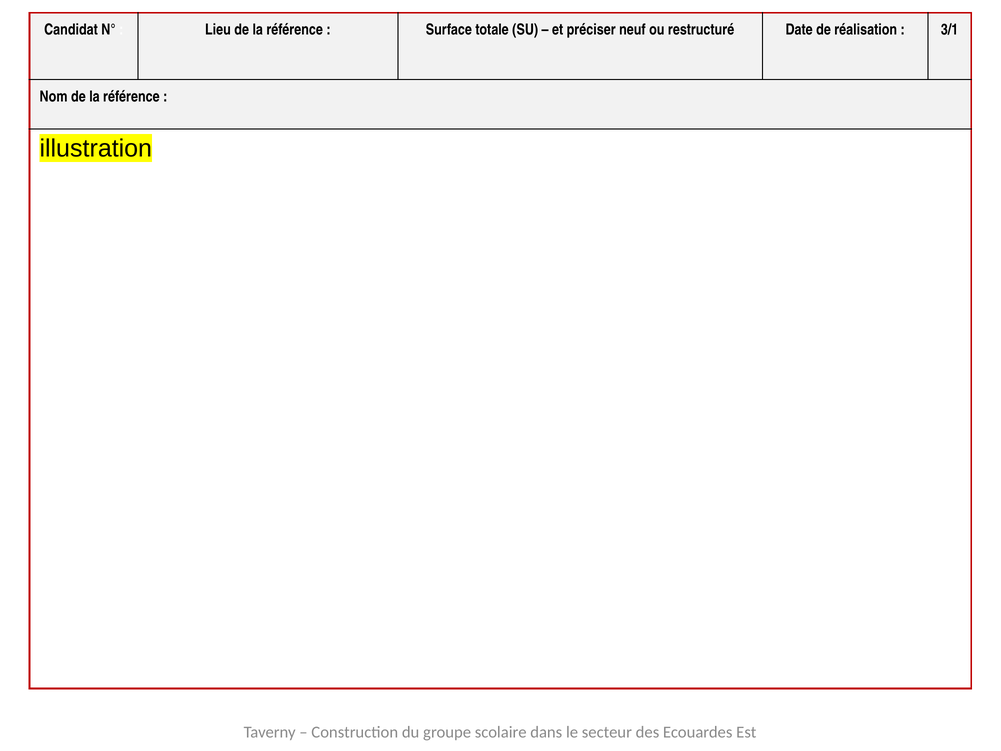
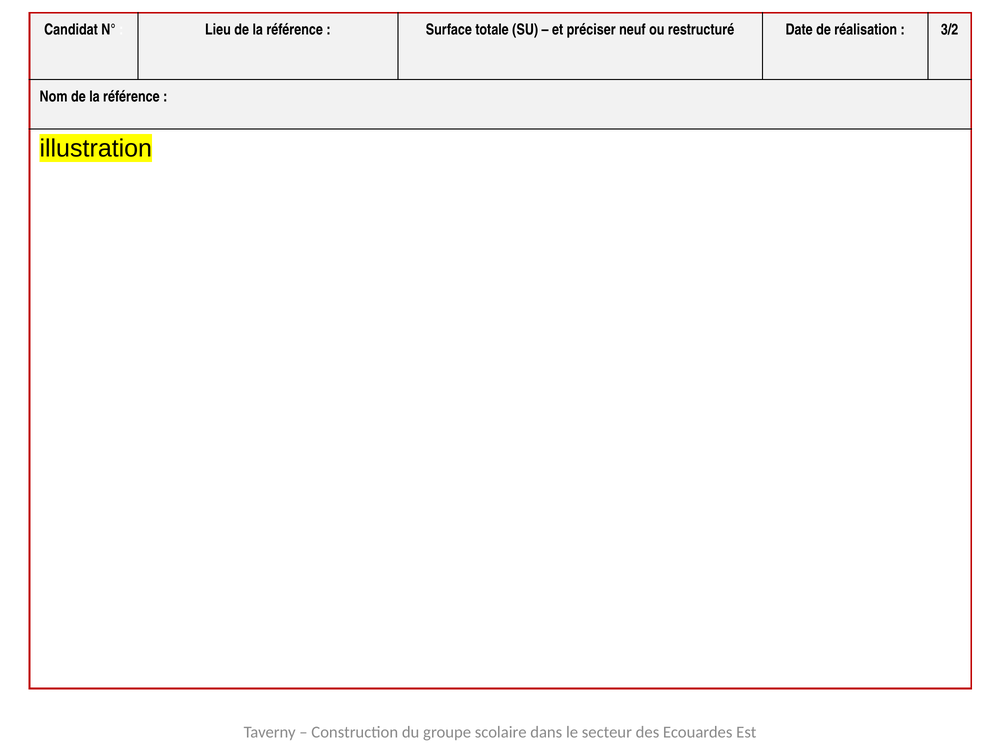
3/1: 3/1 -> 3/2 (950, 30)
